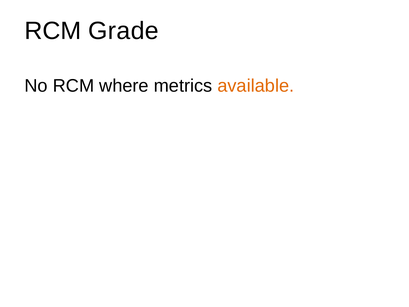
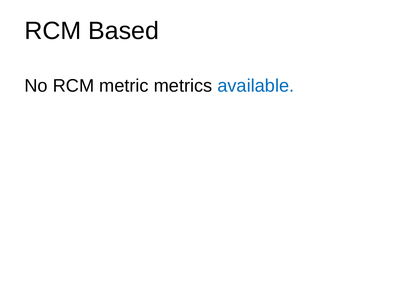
Grade: Grade -> Based (124, 31)
where: where -> metric (124, 86)
available colour: orange -> blue (256, 86)
